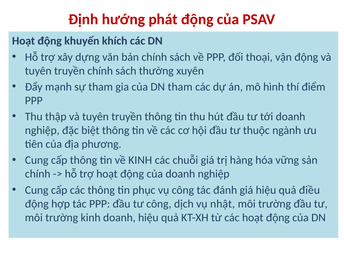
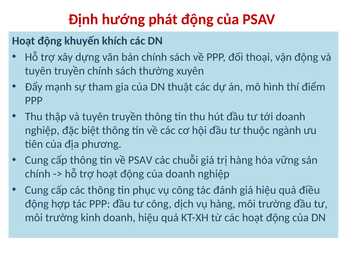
DN tham: tham -> thuật (180, 87)
về KINH: KINH -> PSAV (140, 160)
vụ nhật: nhật -> hàng (223, 204)
